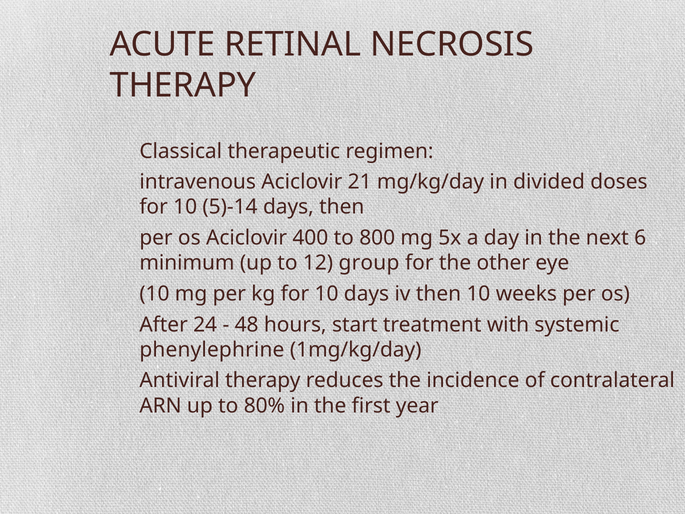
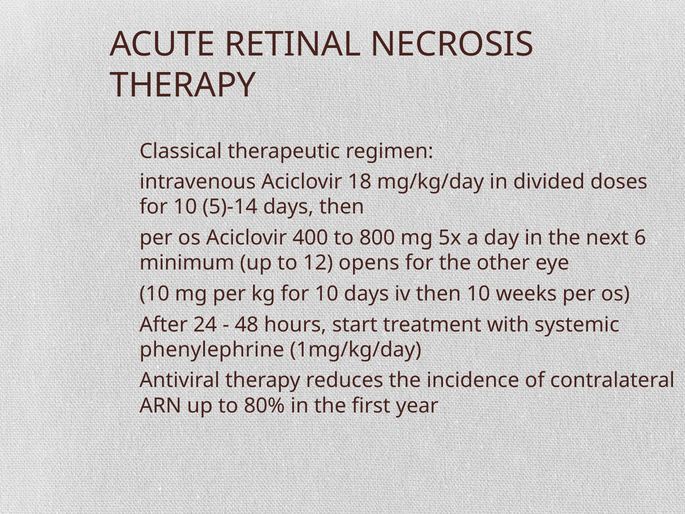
21: 21 -> 18 (360, 182)
group: group -> opens (369, 263)
